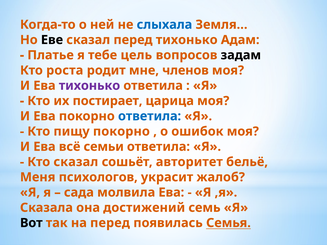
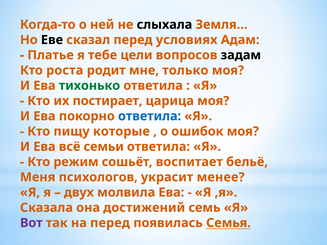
слыхала colour: blue -> black (164, 25)
перед тихонько: тихонько -> условиях (187, 40)
цель: цель -> цели (136, 55)
членов: членов -> только (185, 70)
тихонько colour: purple -> green (89, 86)
пищу покорно: покорно -> которые (121, 132)
Кто сказал: сказал -> режим (76, 162)
авторитет: авторитет -> воспитает (189, 162)
жалоб: жалоб -> менее (221, 177)
сада: сада -> двух (79, 193)
Вот colour: black -> purple (31, 223)
